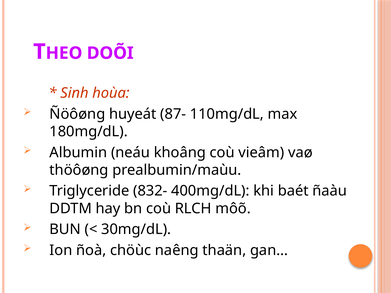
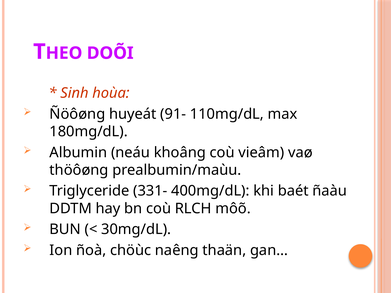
87-: 87- -> 91- (173, 114)
832-: 832- -> 331- (150, 191)
